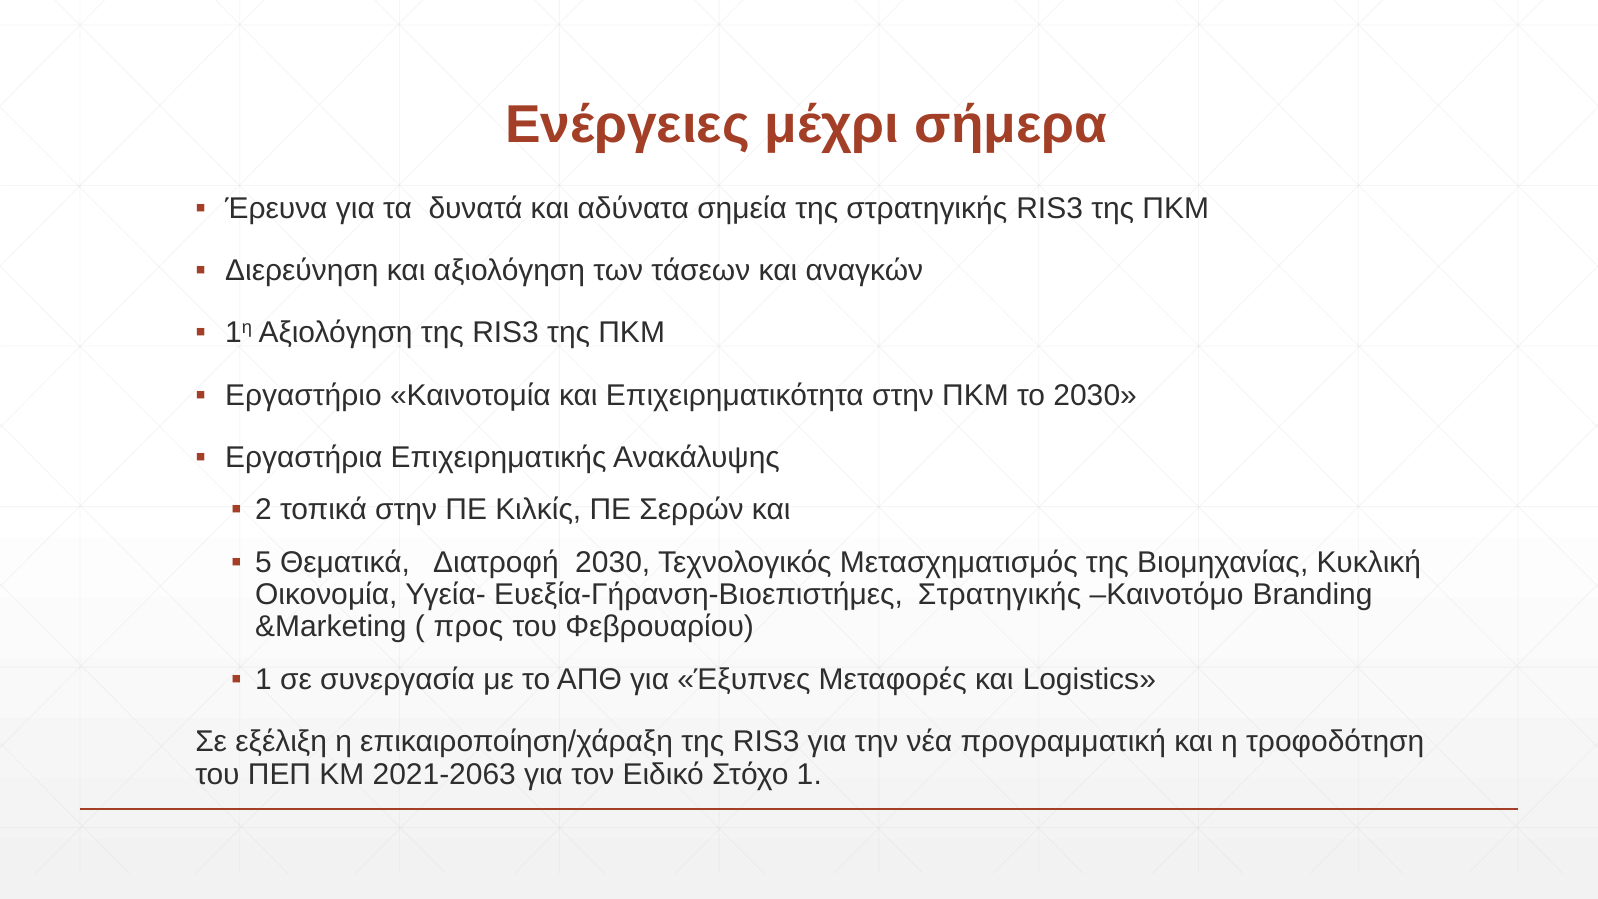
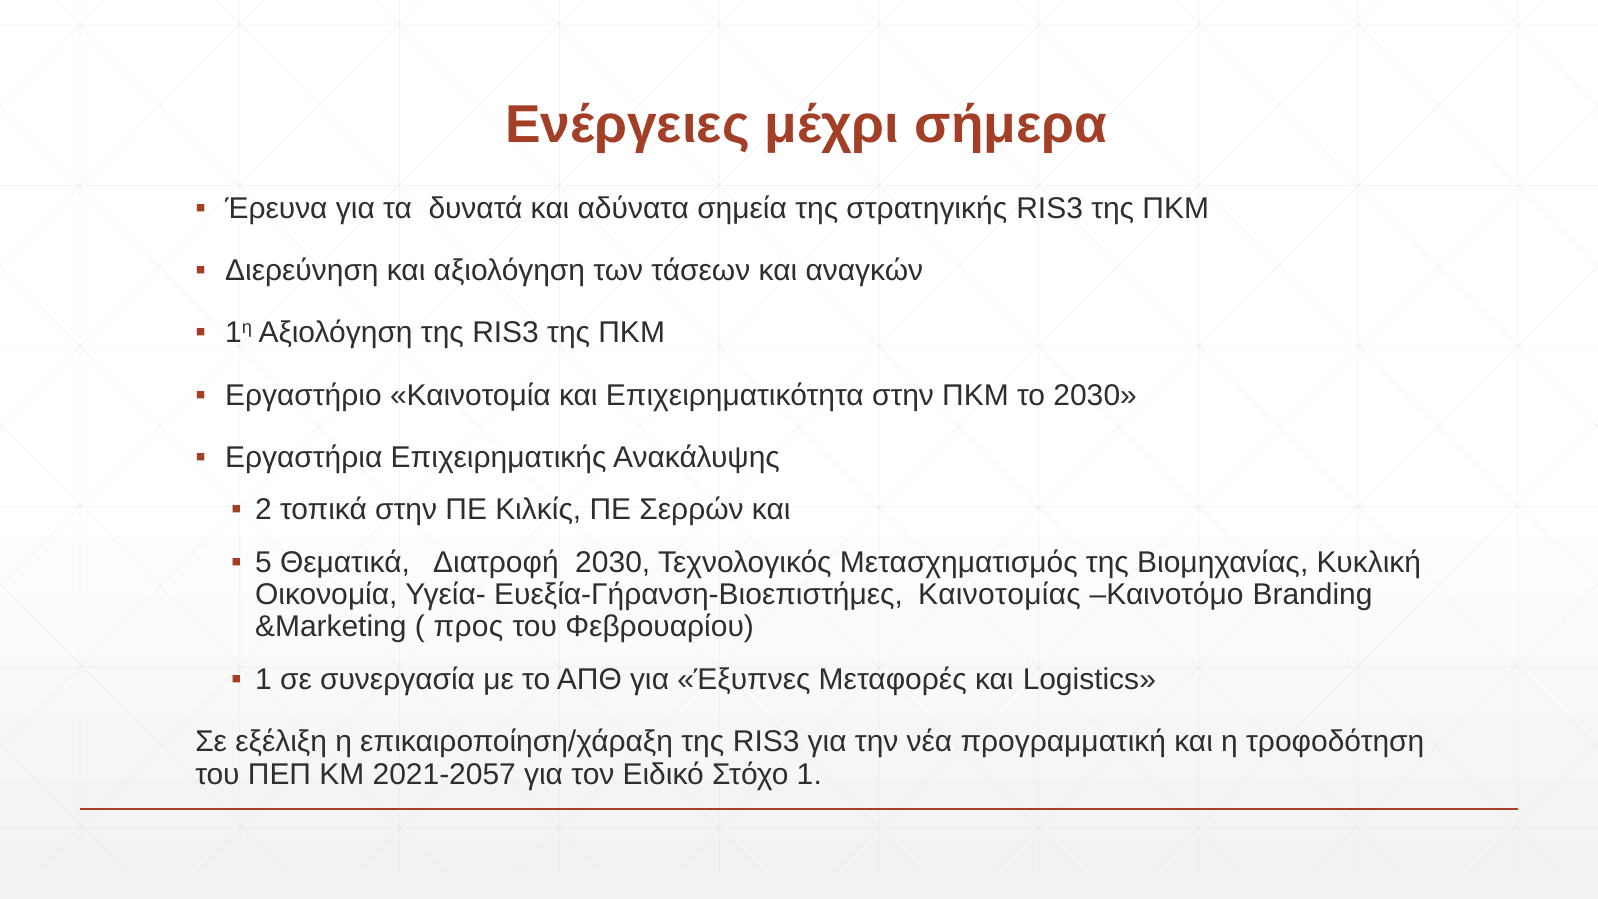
Ευεξία-Γήρανση-Βιοεπιστήμες Στρατηγικής: Στρατηγικής -> Καινοτομίας (999, 595)
2021-2063: 2021-2063 -> 2021-2057 (444, 774)
